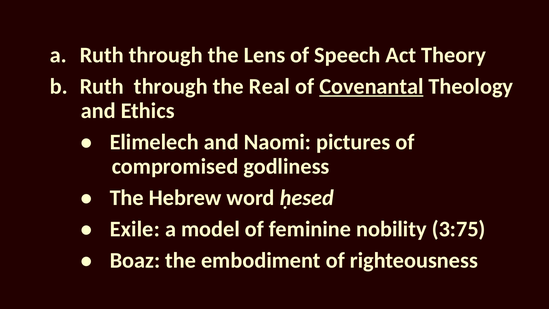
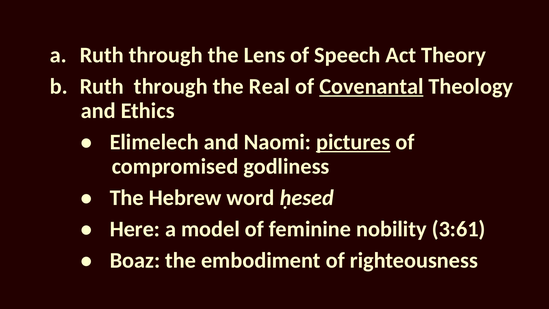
pictures underline: none -> present (353, 142)
Exile: Exile -> Here (135, 229)
3:75: 3:75 -> 3:61 (459, 229)
